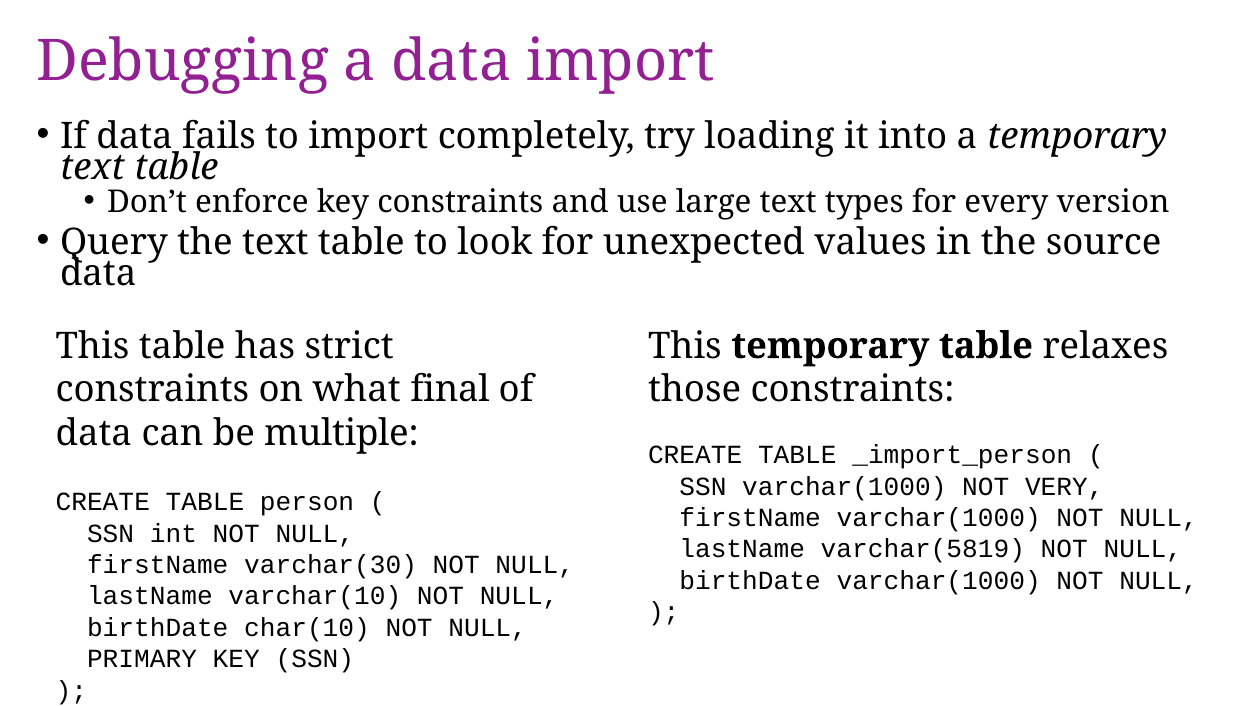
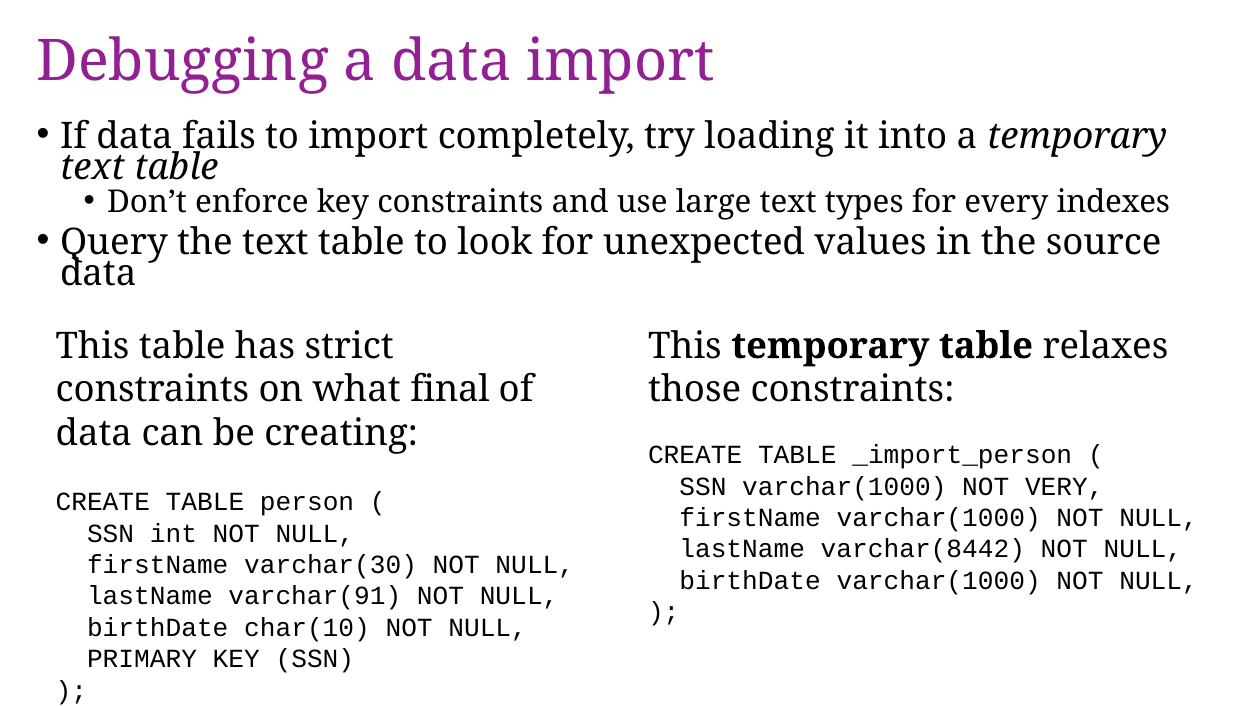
version: version -> indexes (1113, 202)
multiple: multiple -> creating (341, 433)
varchar(5819: varchar(5819 -> varchar(8442 (923, 549)
varchar(10: varchar(10 -> varchar(91 (315, 596)
